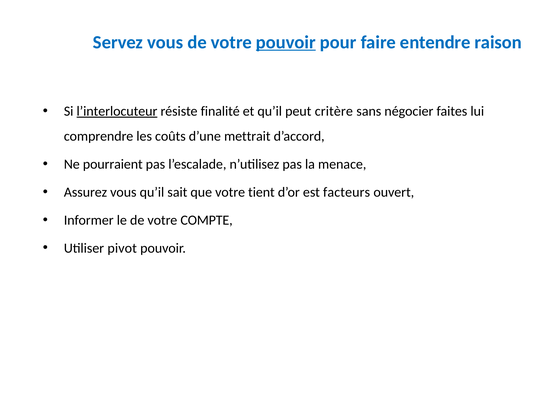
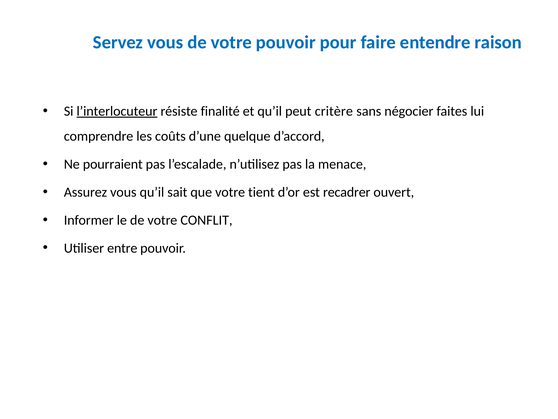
pouvoir underline: present -> none (286, 42)
mettrait: mettrait -> quelque (247, 136)
facteurs: facteurs -> recadrer (347, 192)
COMPTE: COMPTE -> CONFLIT (206, 220)
pivot: pivot -> entre (122, 248)
